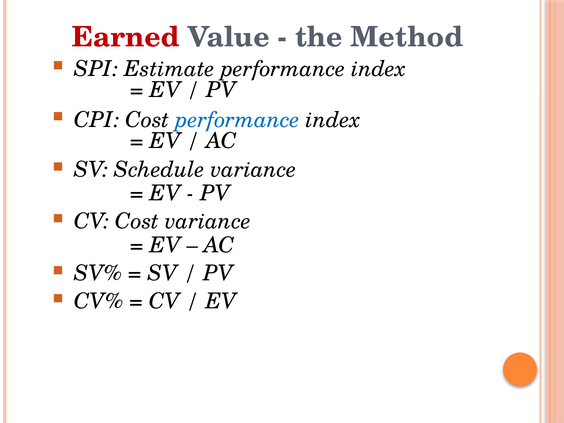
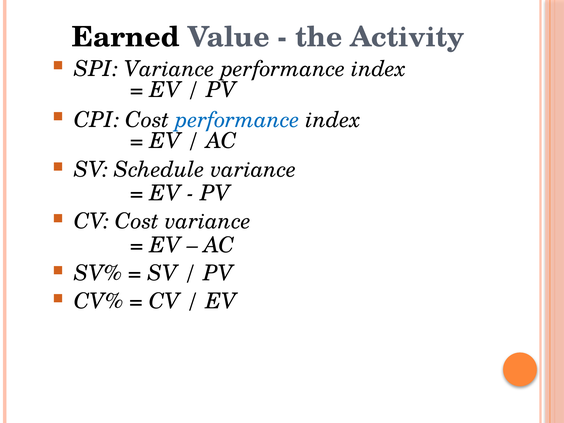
Earned colour: red -> black (126, 37)
Method: Method -> Activity (407, 37)
SPI Estimate: Estimate -> Variance (169, 69)
